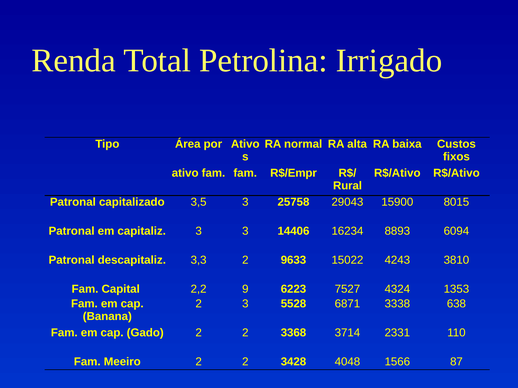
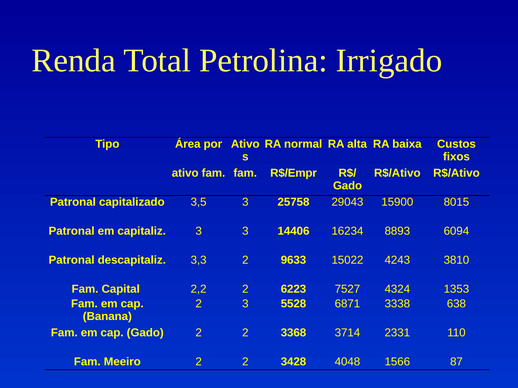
Rural: Rural -> Gado (348, 186)
2,2 9: 9 -> 2 (245, 290)
